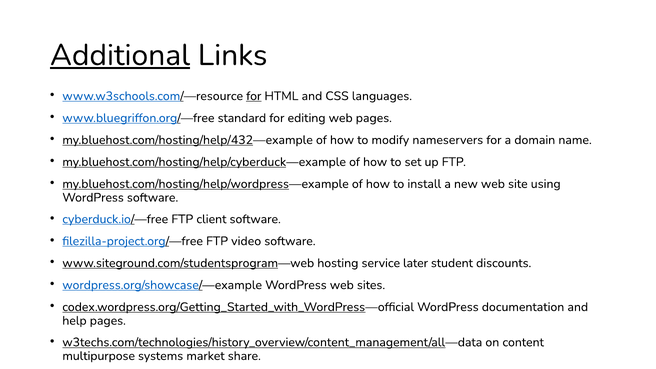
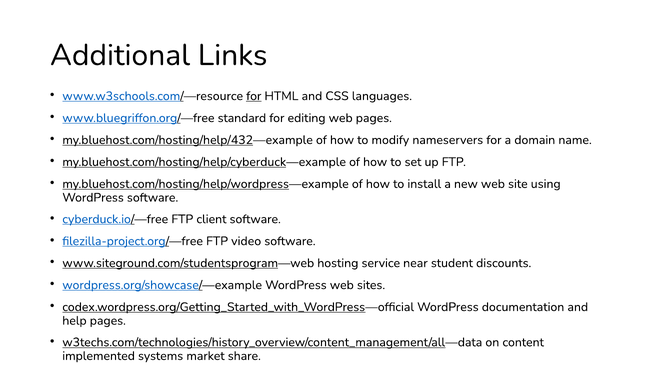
Additional underline: present -> none (120, 55)
later: later -> near (415, 263)
multipurpose: multipurpose -> implemented (99, 356)
